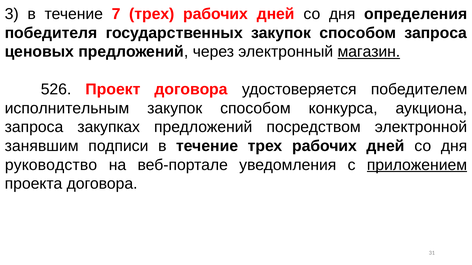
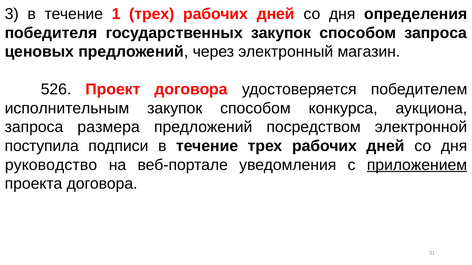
7: 7 -> 1 (116, 14)
магазин underline: present -> none (369, 52)
закупках: закупках -> размера (109, 127)
занявшим: занявшим -> поступила (42, 146)
